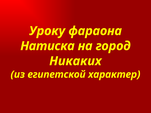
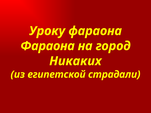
Натиска: Натиска -> Фараона (48, 46)
характер: характер -> страдали (114, 75)
